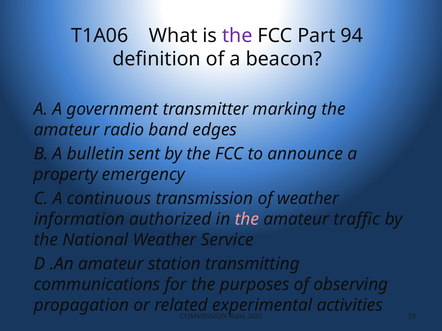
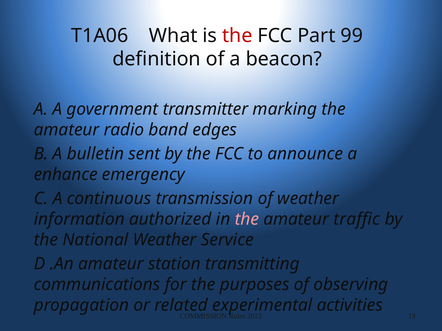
the colour: purple -> red (237, 36)
94: 94 -> 99 (352, 36)
property: property -> enhance (66, 175)
